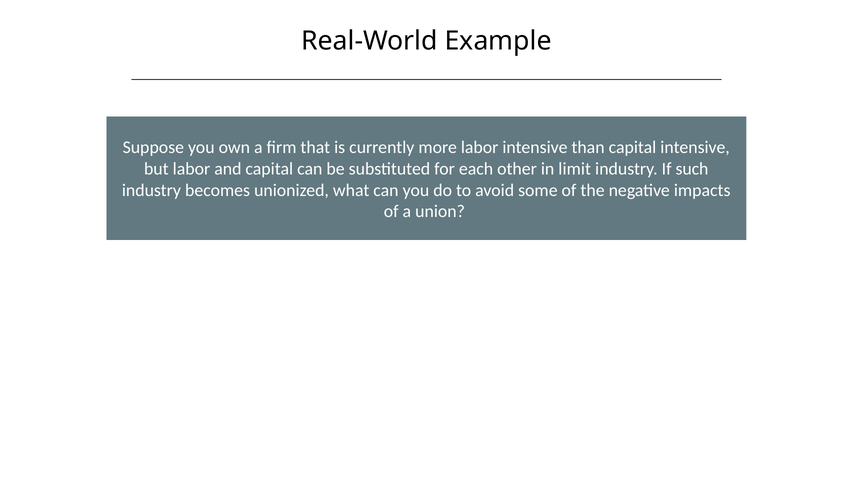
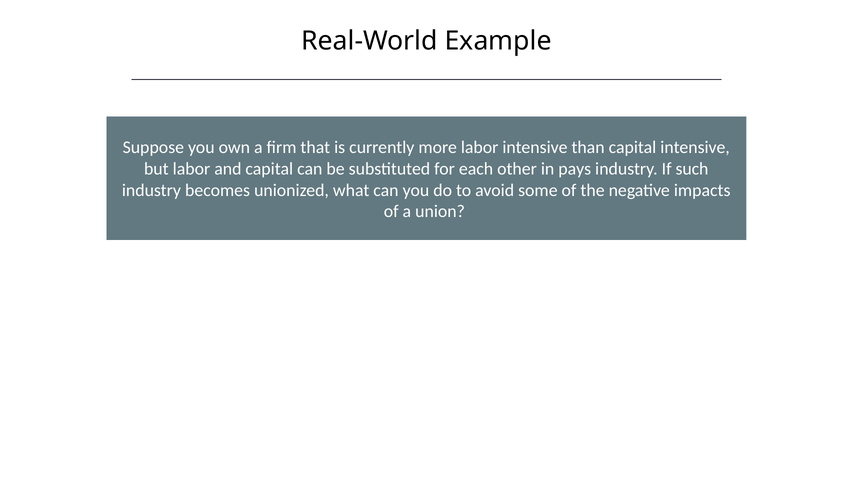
limit: limit -> pays (575, 169)
